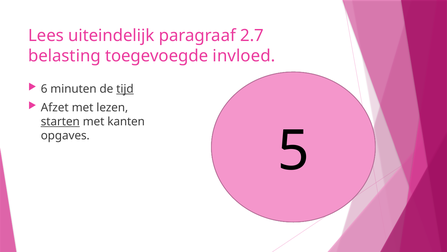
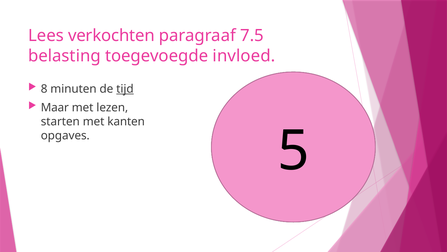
uiteindelijk: uiteindelijk -> verkochten (111, 36)
2.7: 2.7 -> 7.5 (252, 36)
6: 6 -> 8 (44, 89)
Afzet: Afzet -> Maar (55, 107)
starten underline: present -> none (60, 121)
